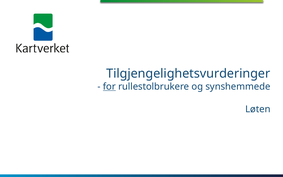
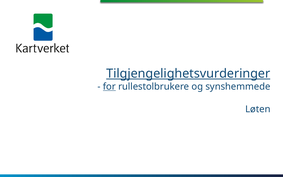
Tilgjengelighetsvurderinger underline: none -> present (188, 73)
